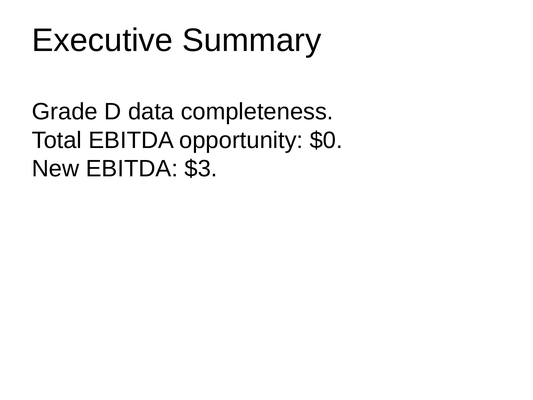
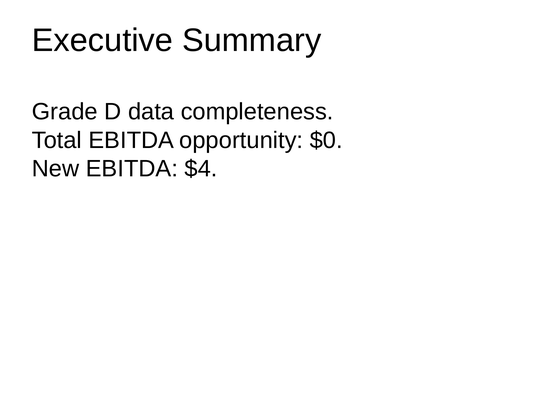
$3: $3 -> $4 (201, 169)
